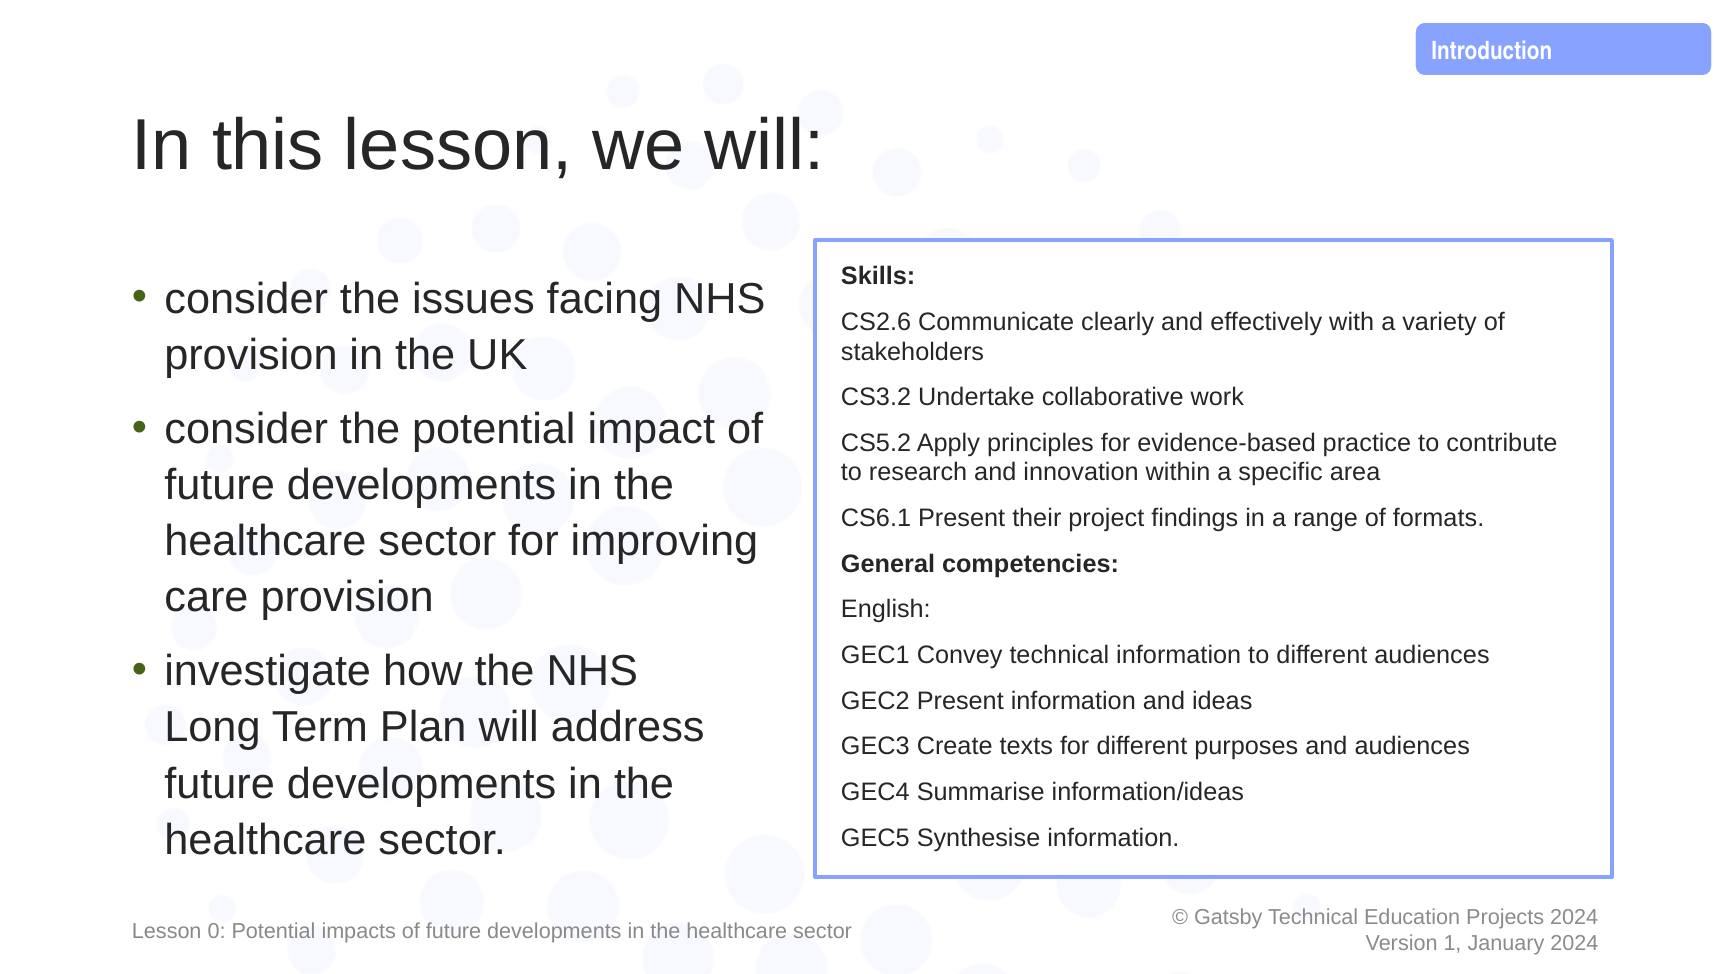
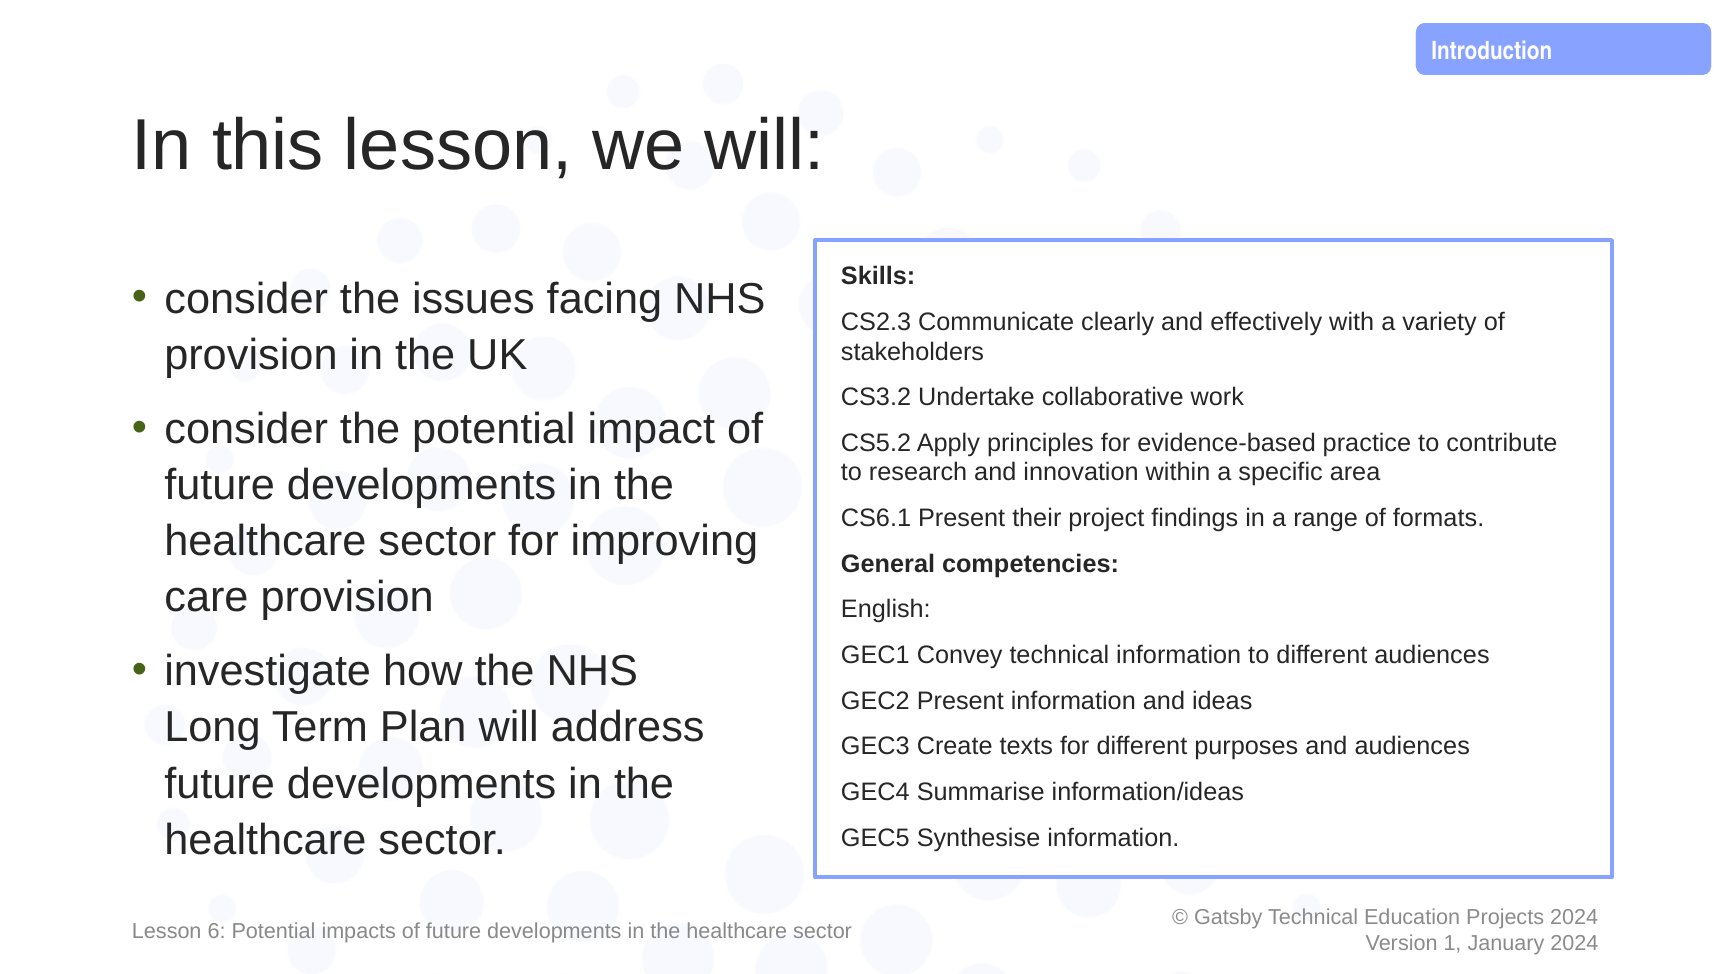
CS2.6: CS2.6 -> CS2.3 (876, 322)
0: 0 -> 6 (217, 931)
